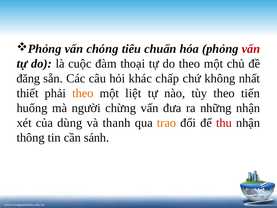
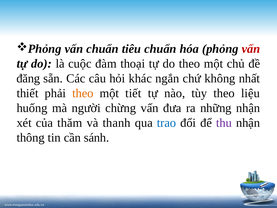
vấn chóng: chóng -> chuẩn (102, 49)
chấp: chấp -> ngắn (167, 78)
liệt: liệt -> tiết (133, 93)
tiến: tiến -> liệu (250, 93)
dùng: dùng -> thăm (70, 123)
trao colour: orange -> blue (166, 123)
thu colour: red -> purple (224, 123)
